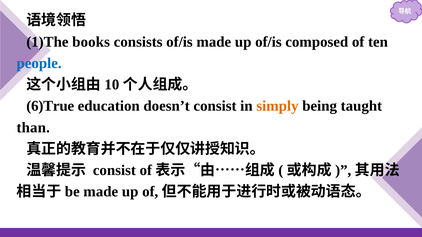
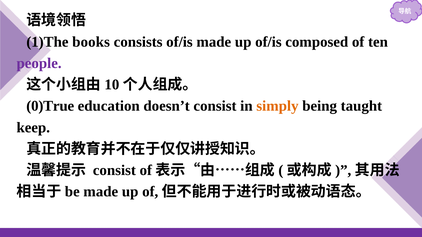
people colour: blue -> purple (39, 63)
6)True: 6)True -> 0)True (50, 106)
than: than -> keep (33, 128)
